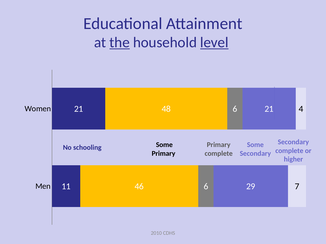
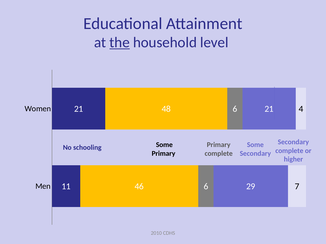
level underline: present -> none (214, 43)
